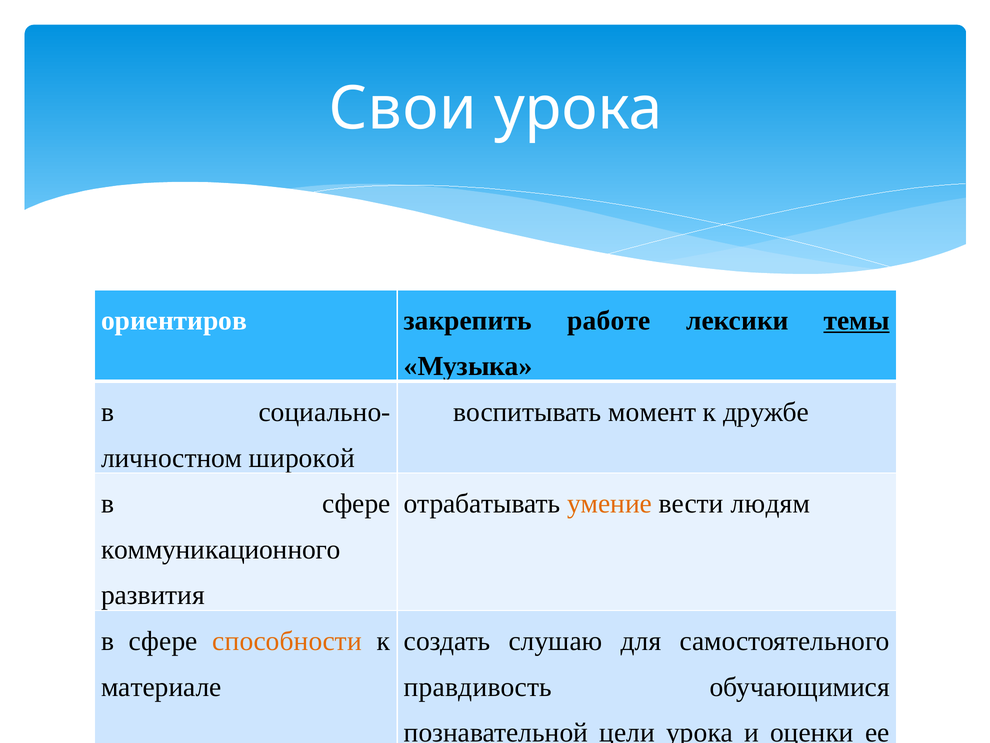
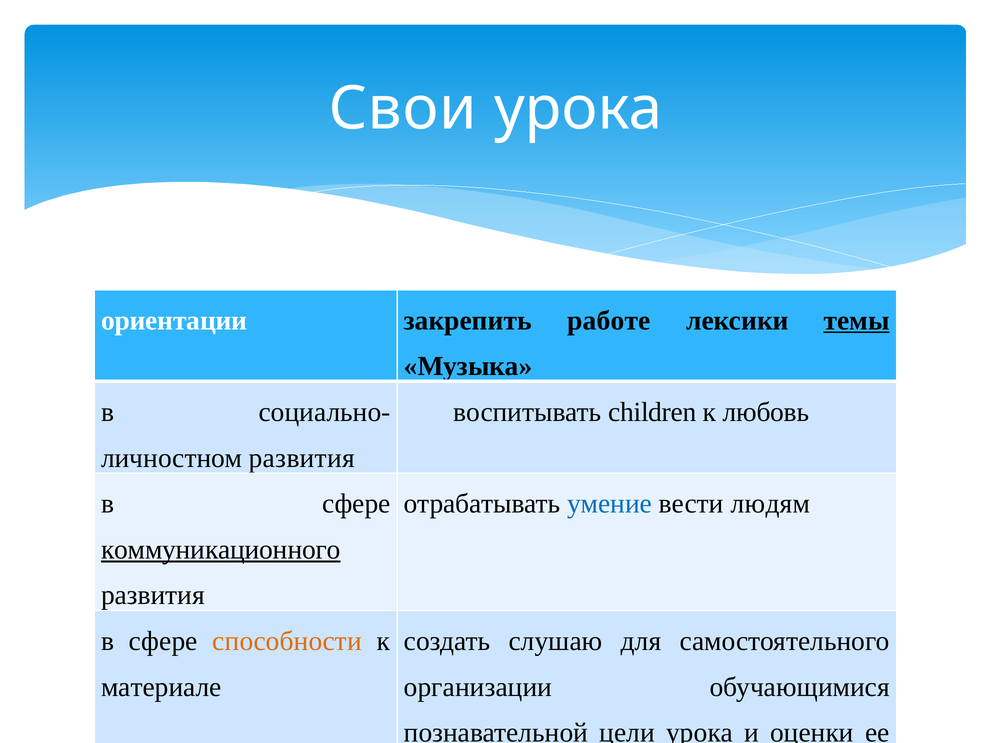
ориентиров: ориентиров -> ориентации (174, 320)
момент: момент -> children (652, 412)
дружбе: дружбе -> любовь (766, 412)
широкой: широкой -> развития (302, 458)
умение colour: orange -> blue (610, 503)
коммуникационного underline: none -> present (221, 549)
правдивость: правдивость -> организации (478, 687)
